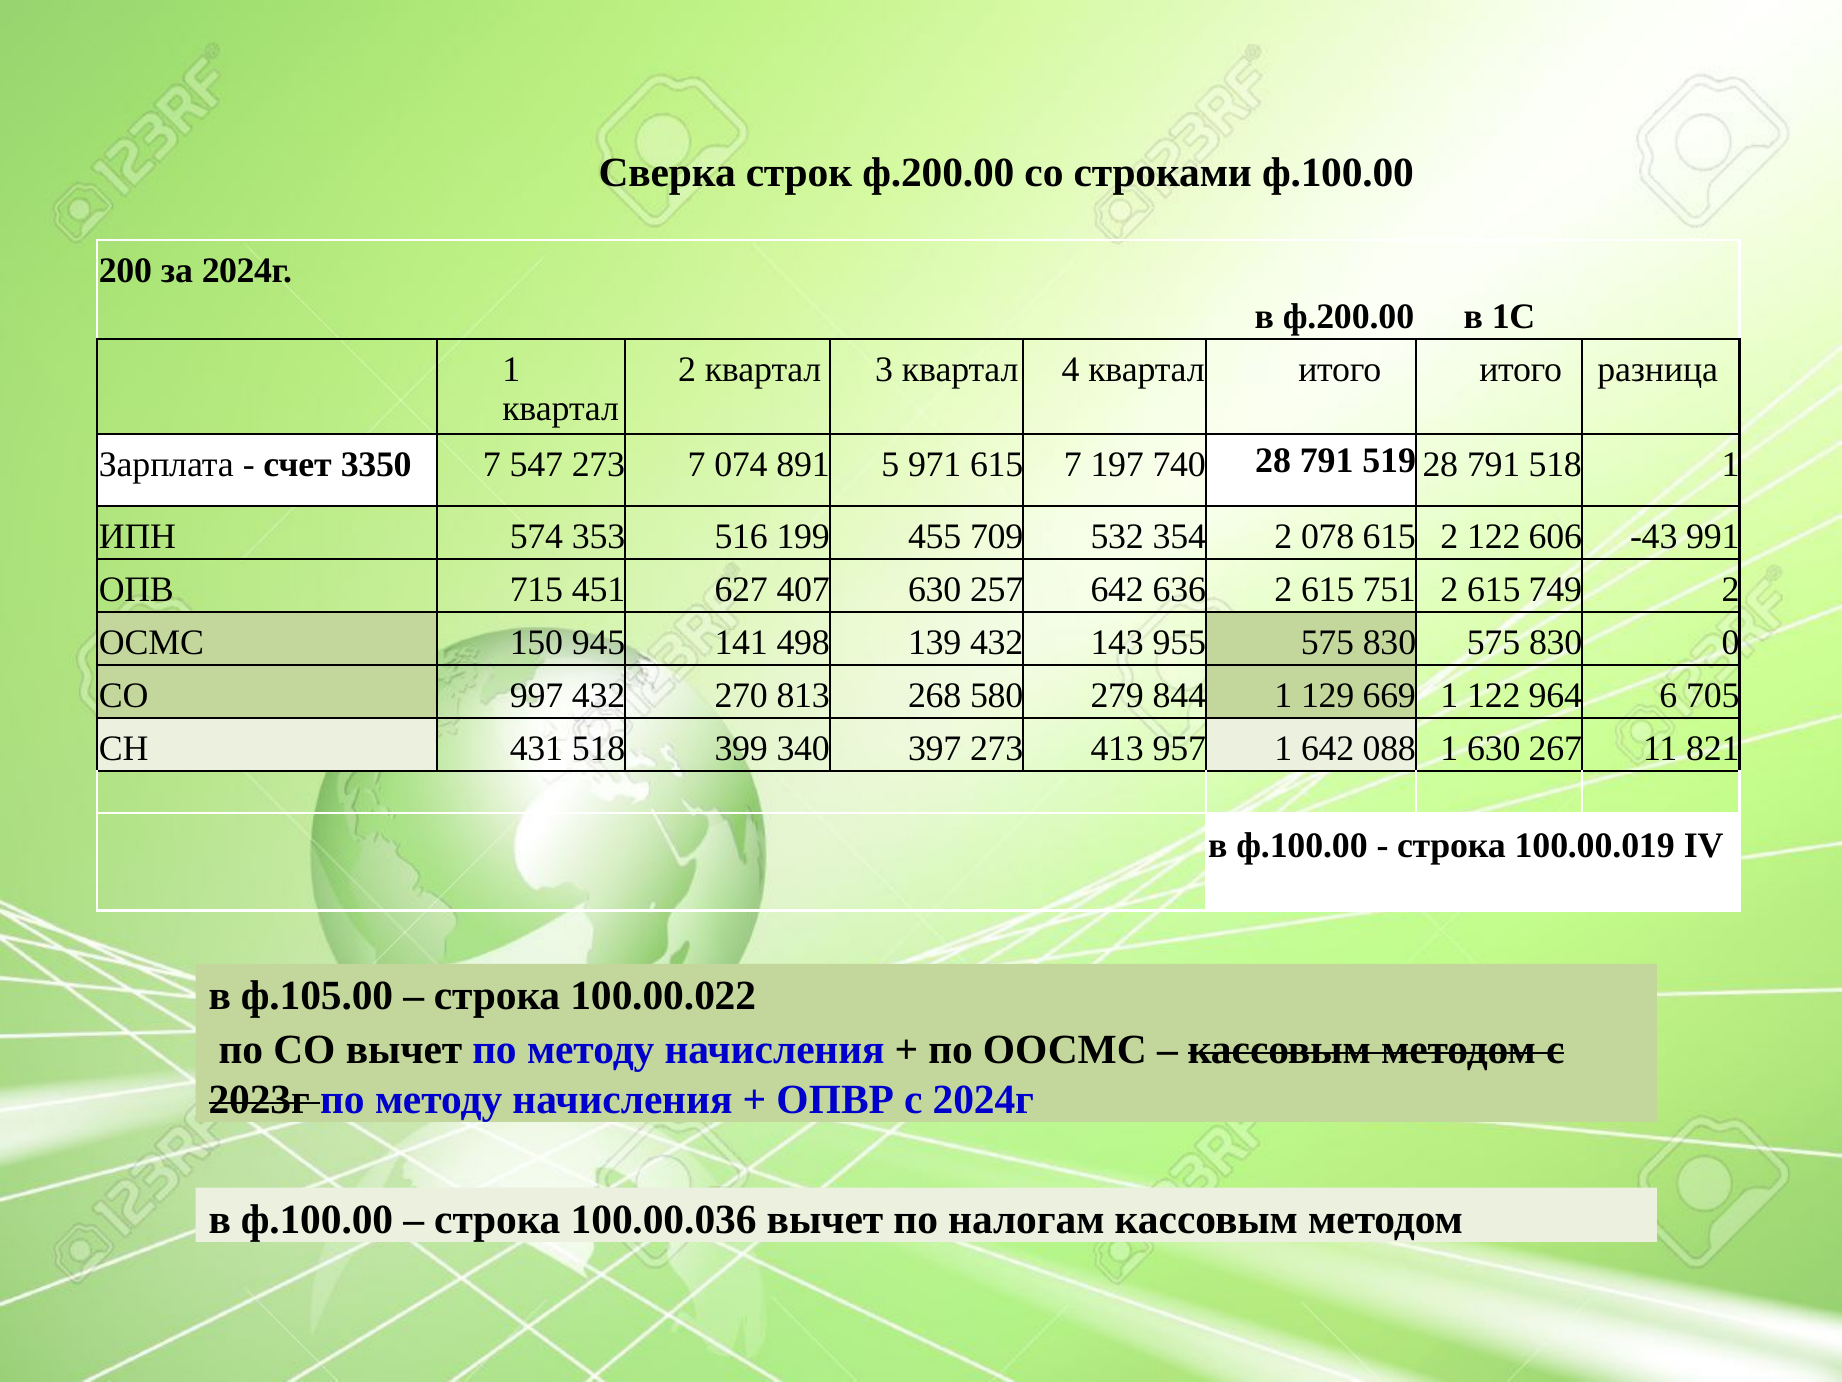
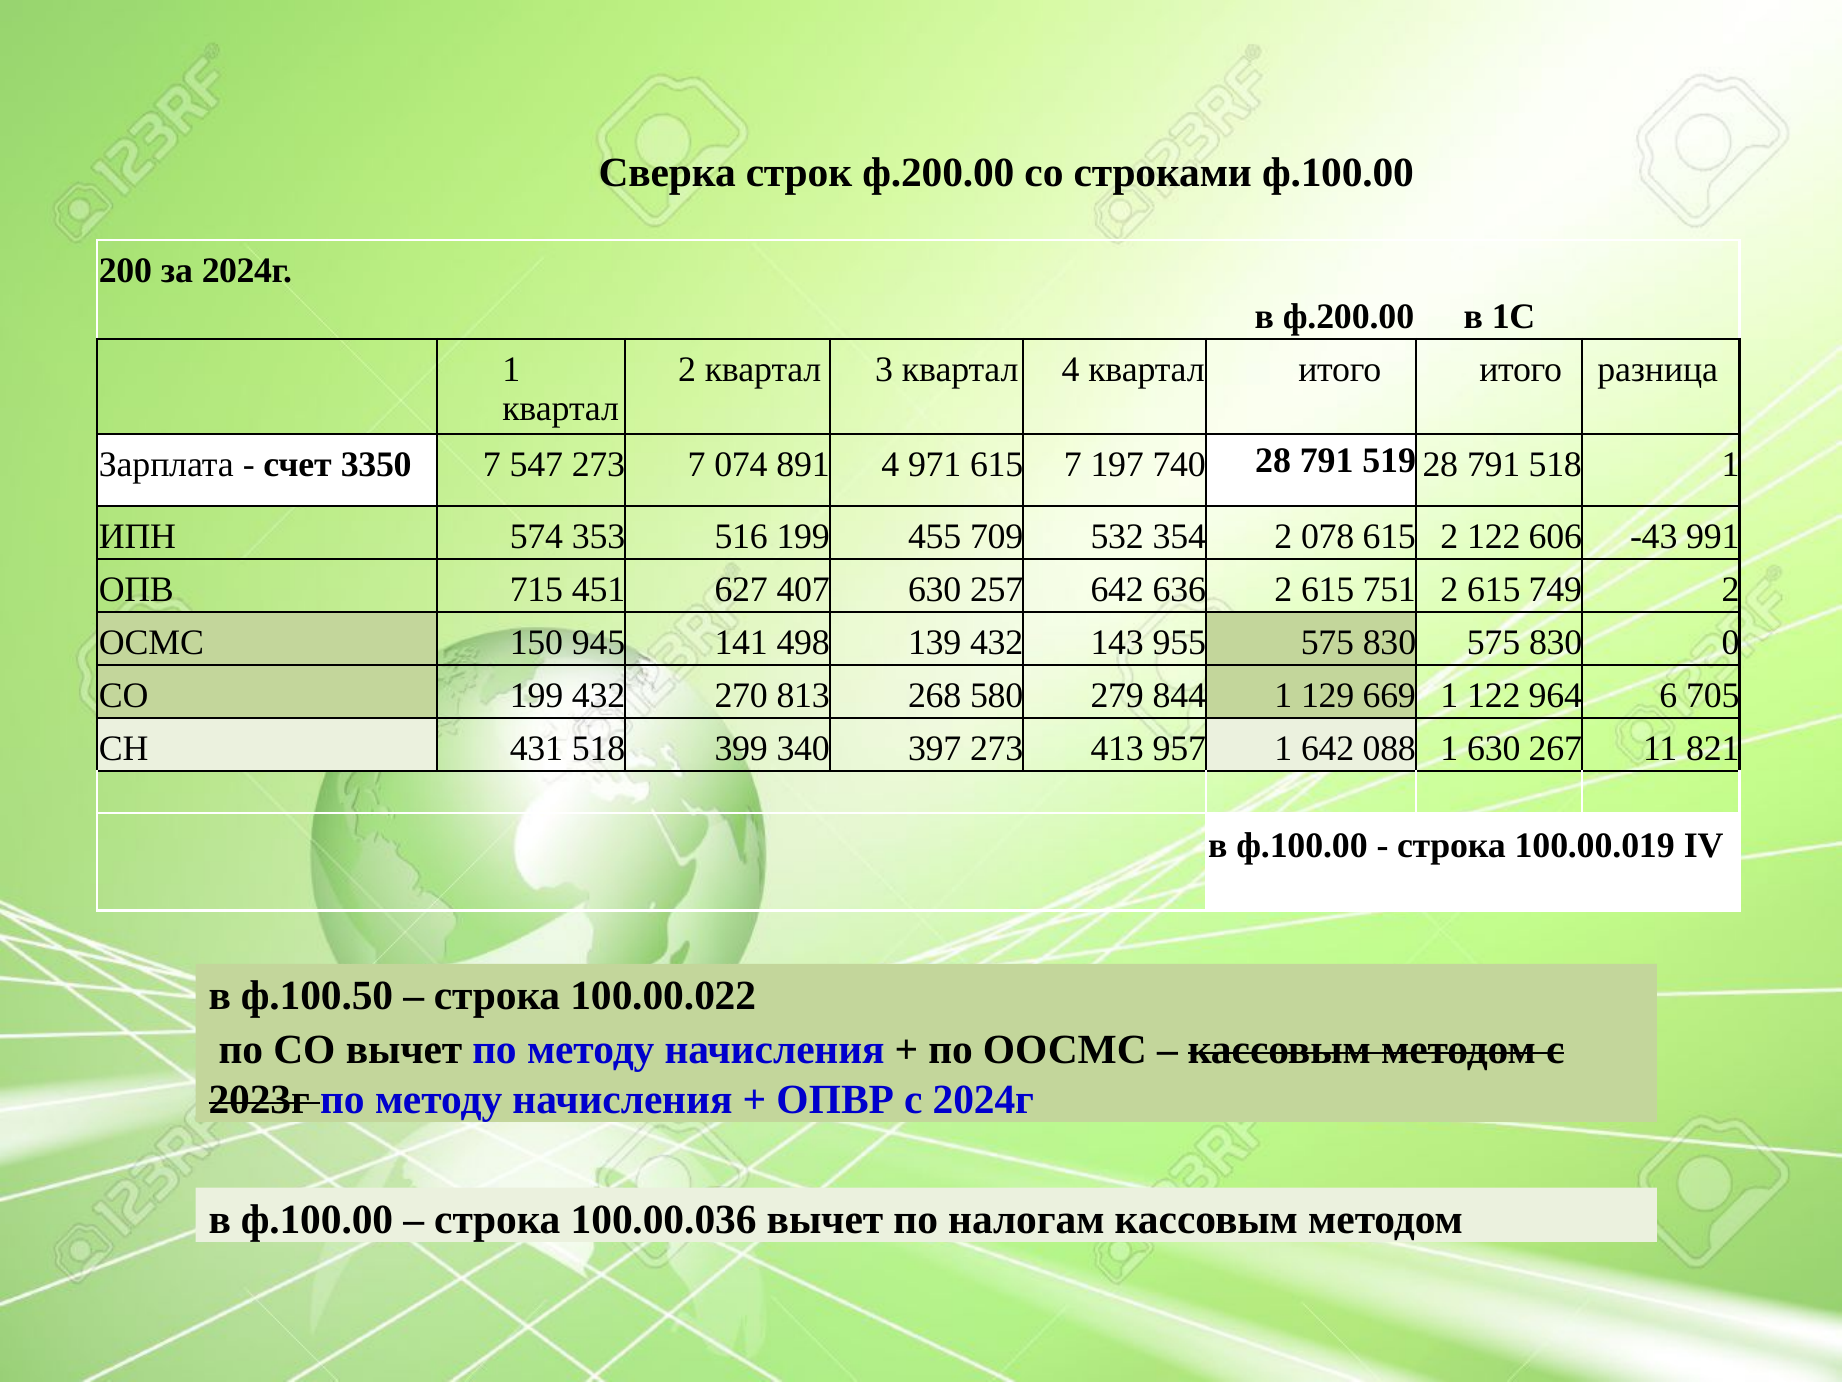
891 5: 5 -> 4 (890, 465)
СО 997: 997 -> 199 (537, 695)
ф.105.00: ф.105.00 -> ф.100.50 (317, 996)
